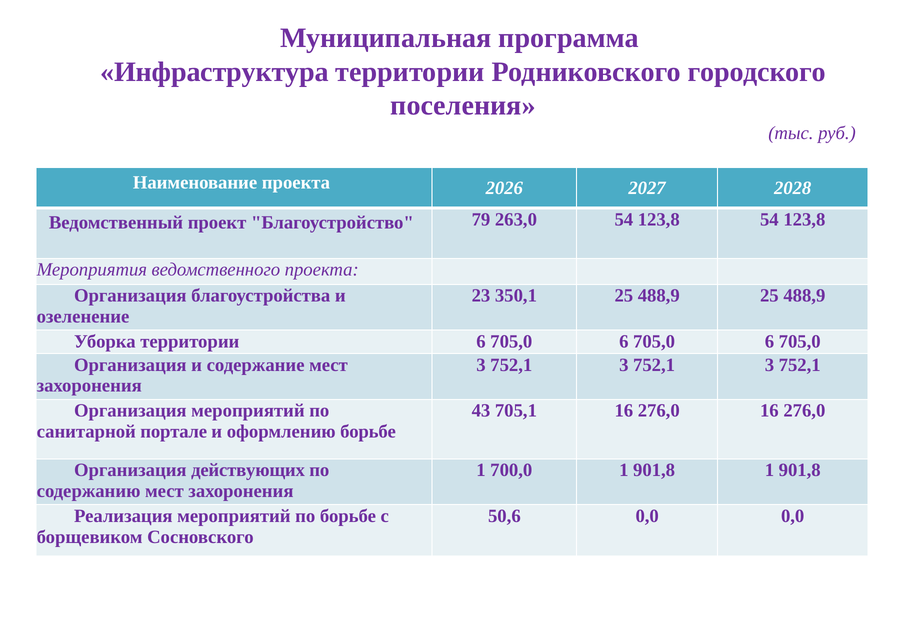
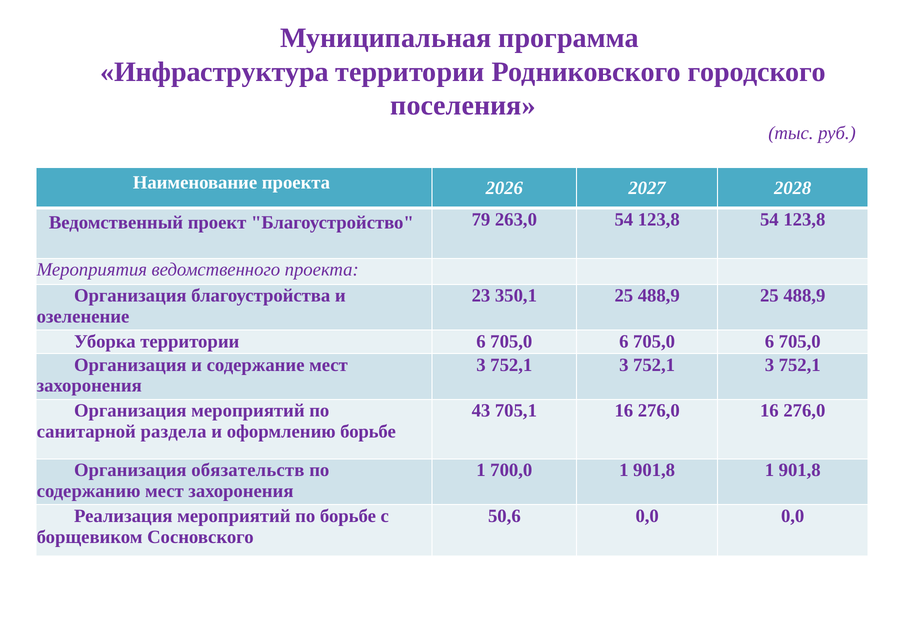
портале: портале -> раздела (174, 432)
действующих: действующих -> обязательств (248, 470)
